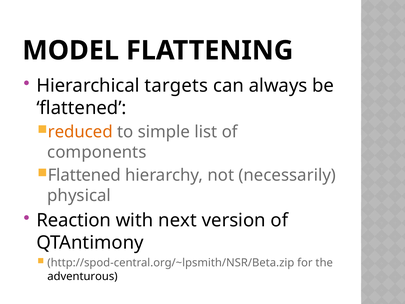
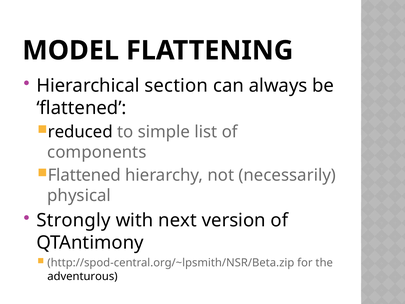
targets: targets -> section (176, 86)
reduced colour: orange -> black (80, 132)
Reaction: Reaction -> Strongly (74, 220)
